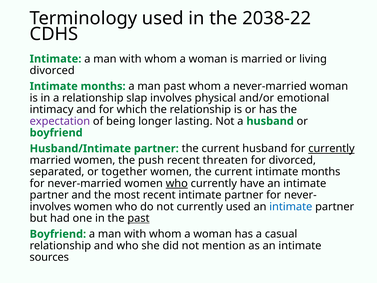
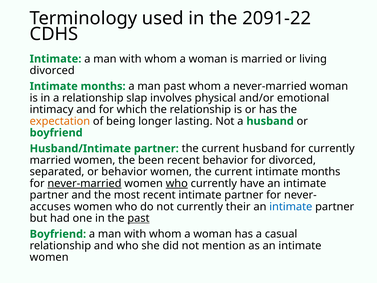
2038-22: 2038-22 -> 2091-22 (277, 18)
expectation colour: purple -> orange (60, 121)
currently underline: present -> none (331, 148)
push: push -> been (151, 160)
recent threaten: threaten -> behavior (225, 160)
or together: together -> behavior (124, 172)
never-married underline: none -> present (84, 183)
involves: involves -> accuses (50, 206)
currently used: used -> their (238, 206)
sources: sources -> women (49, 257)
